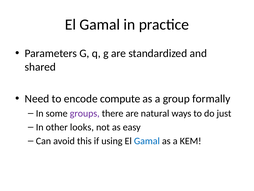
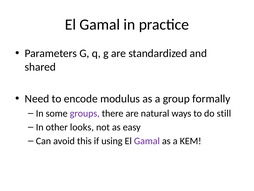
compute: compute -> modulus (120, 98)
just: just -> still (224, 113)
Gamal colour: blue -> purple (147, 141)
